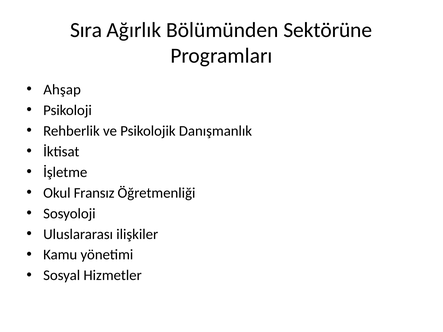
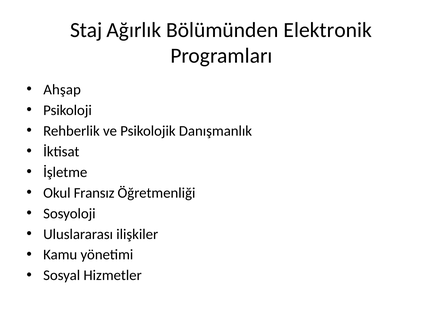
Sıra: Sıra -> Staj (86, 30)
Sektörüne: Sektörüne -> Elektronik (328, 30)
